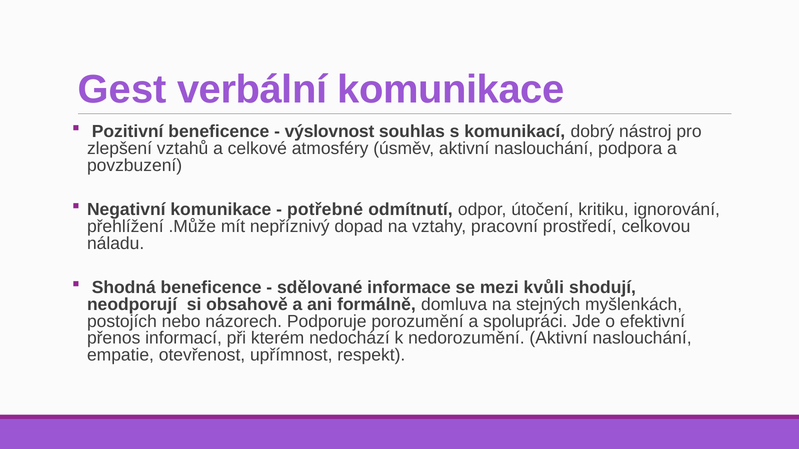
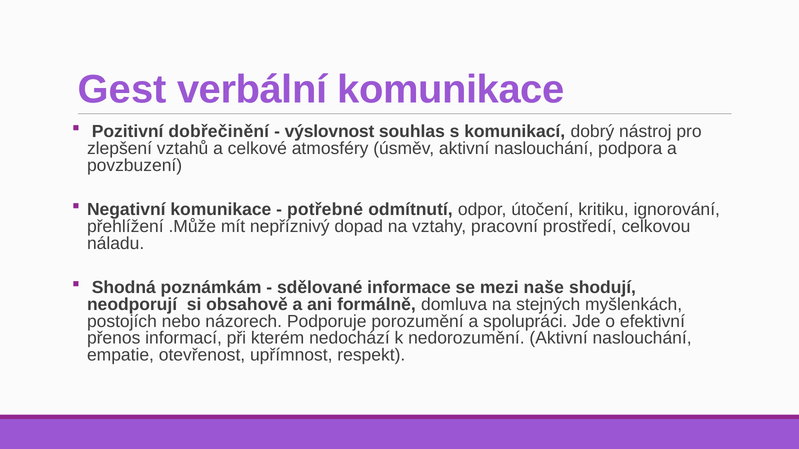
Pozitivní beneficence: beneficence -> dobřečinění (219, 132)
Shodná beneficence: beneficence -> poznámkám (211, 288)
kvůli: kvůli -> naše (544, 288)
